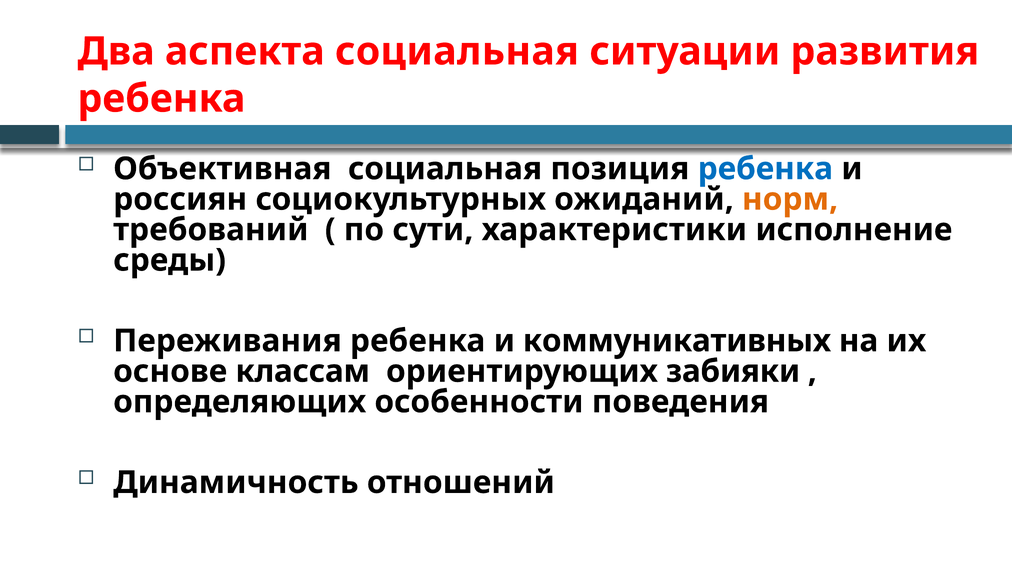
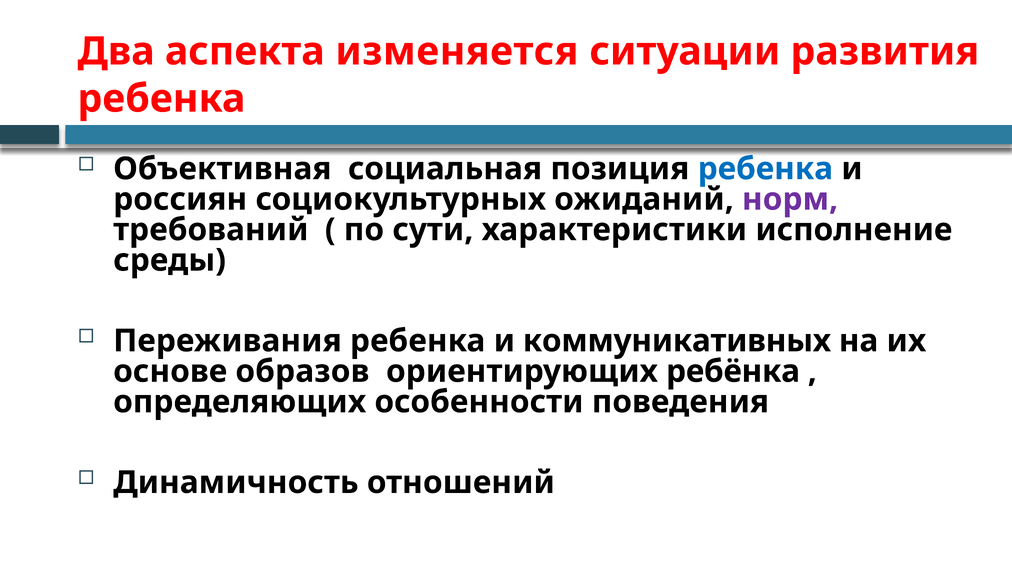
аспекта социальная: социальная -> изменяется (457, 51)
норм colour: orange -> purple (790, 199)
классам: классам -> образов (302, 371)
забияки: забияки -> ребёнка (733, 371)
